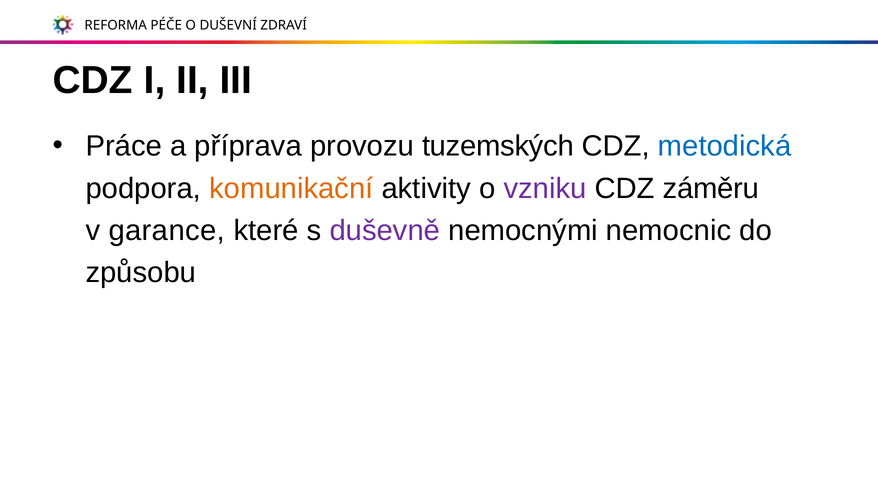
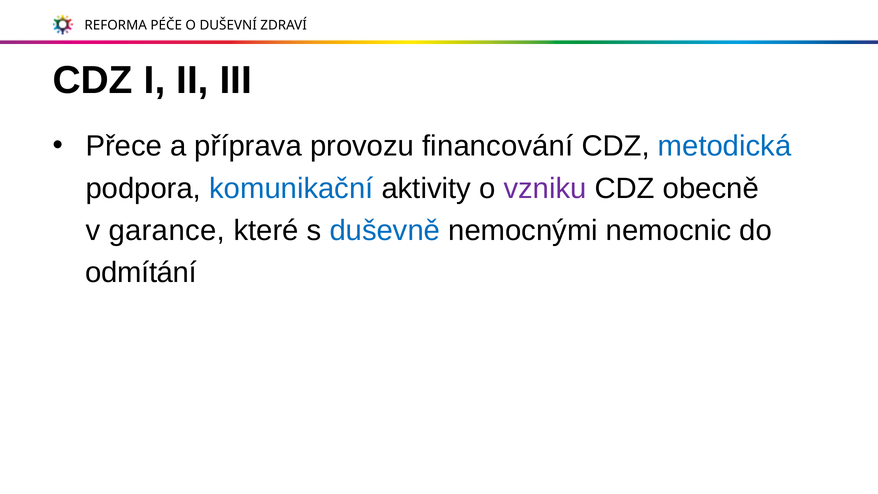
Práce: Práce -> Přece (124, 146)
tuzemských: tuzemských -> financování (498, 146)
komunikační colour: orange -> blue (291, 188)
záměru: záměru -> obecně (711, 188)
duševně colour: purple -> blue (385, 231)
způsobu: způsobu -> odmítání (141, 273)
